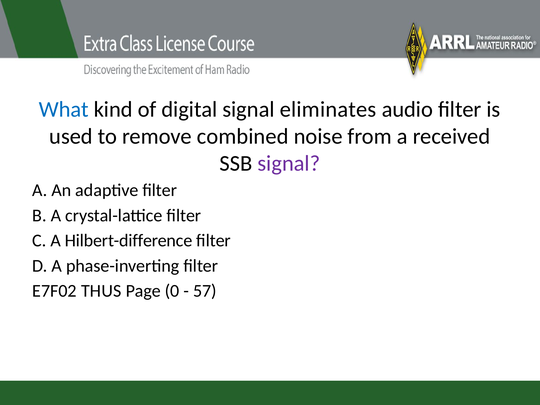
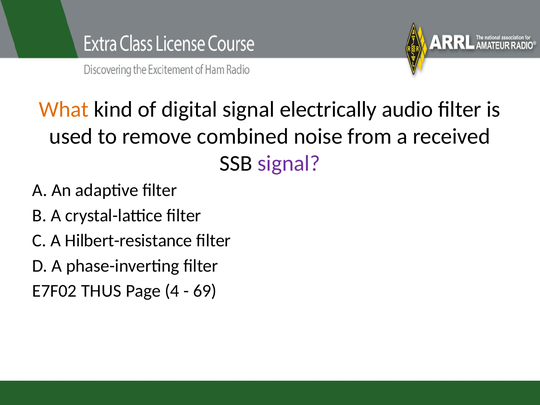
What colour: blue -> orange (64, 110)
eliminates: eliminates -> electrically (328, 110)
Hilbert-difference: Hilbert-difference -> Hilbert-resistance (129, 241)
0: 0 -> 4 (172, 291)
57: 57 -> 69 (205, 291)
